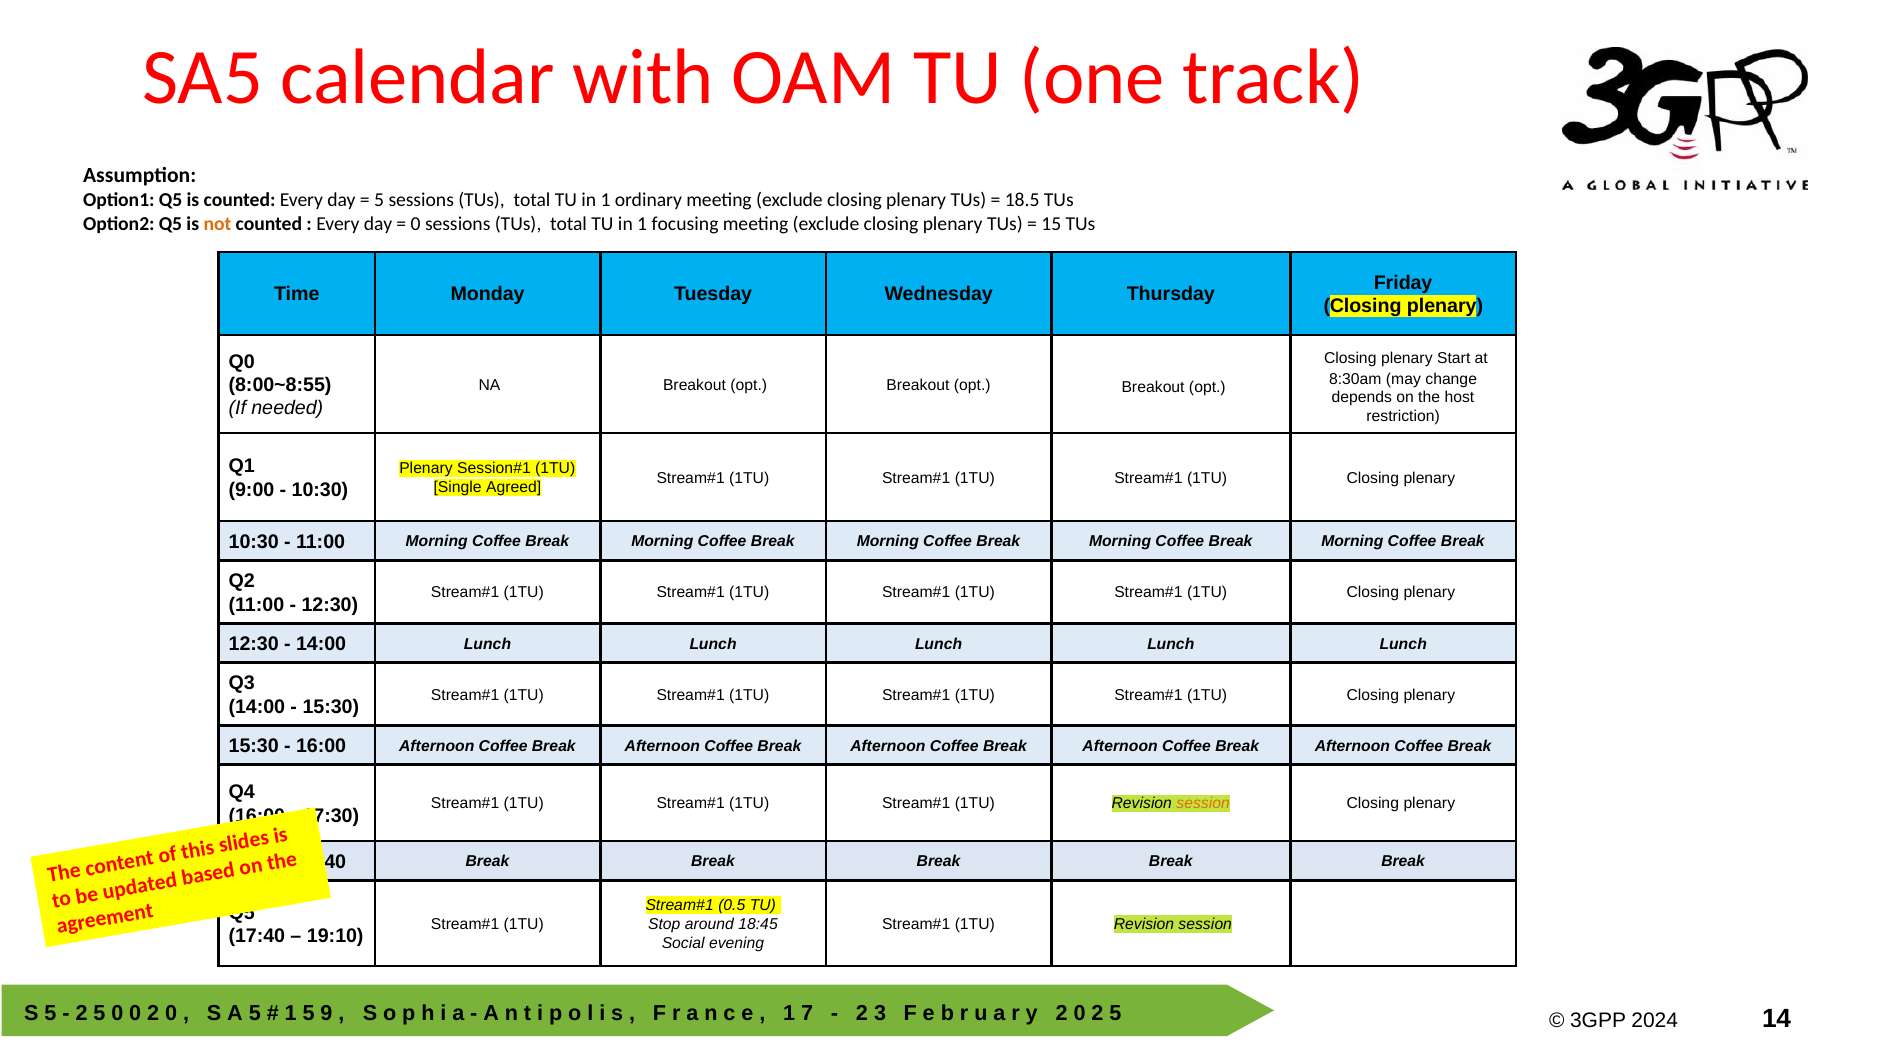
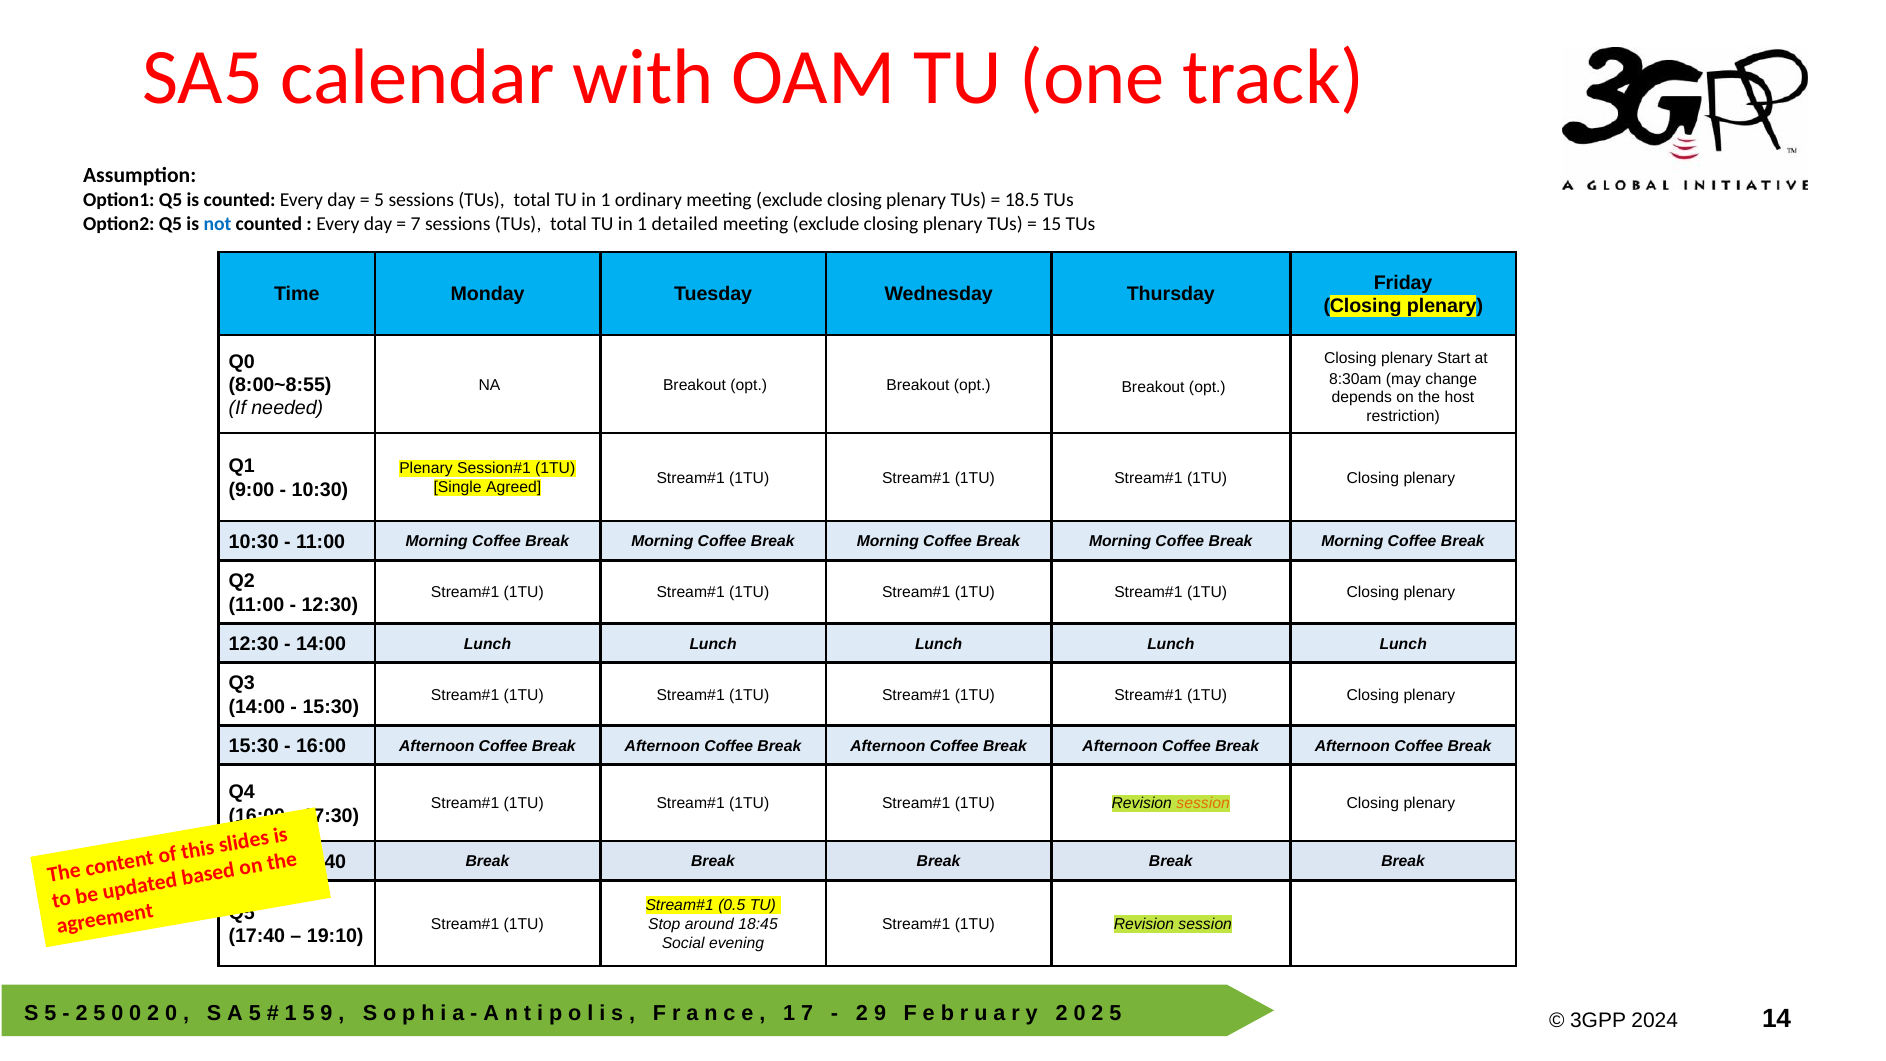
not colour: orange -> blue (218, 224)
0: 0 -> 7 (416, 224)
focusing: focusing -> detailed (685, 224)
3: 3 -> 9 (880, 1013)
